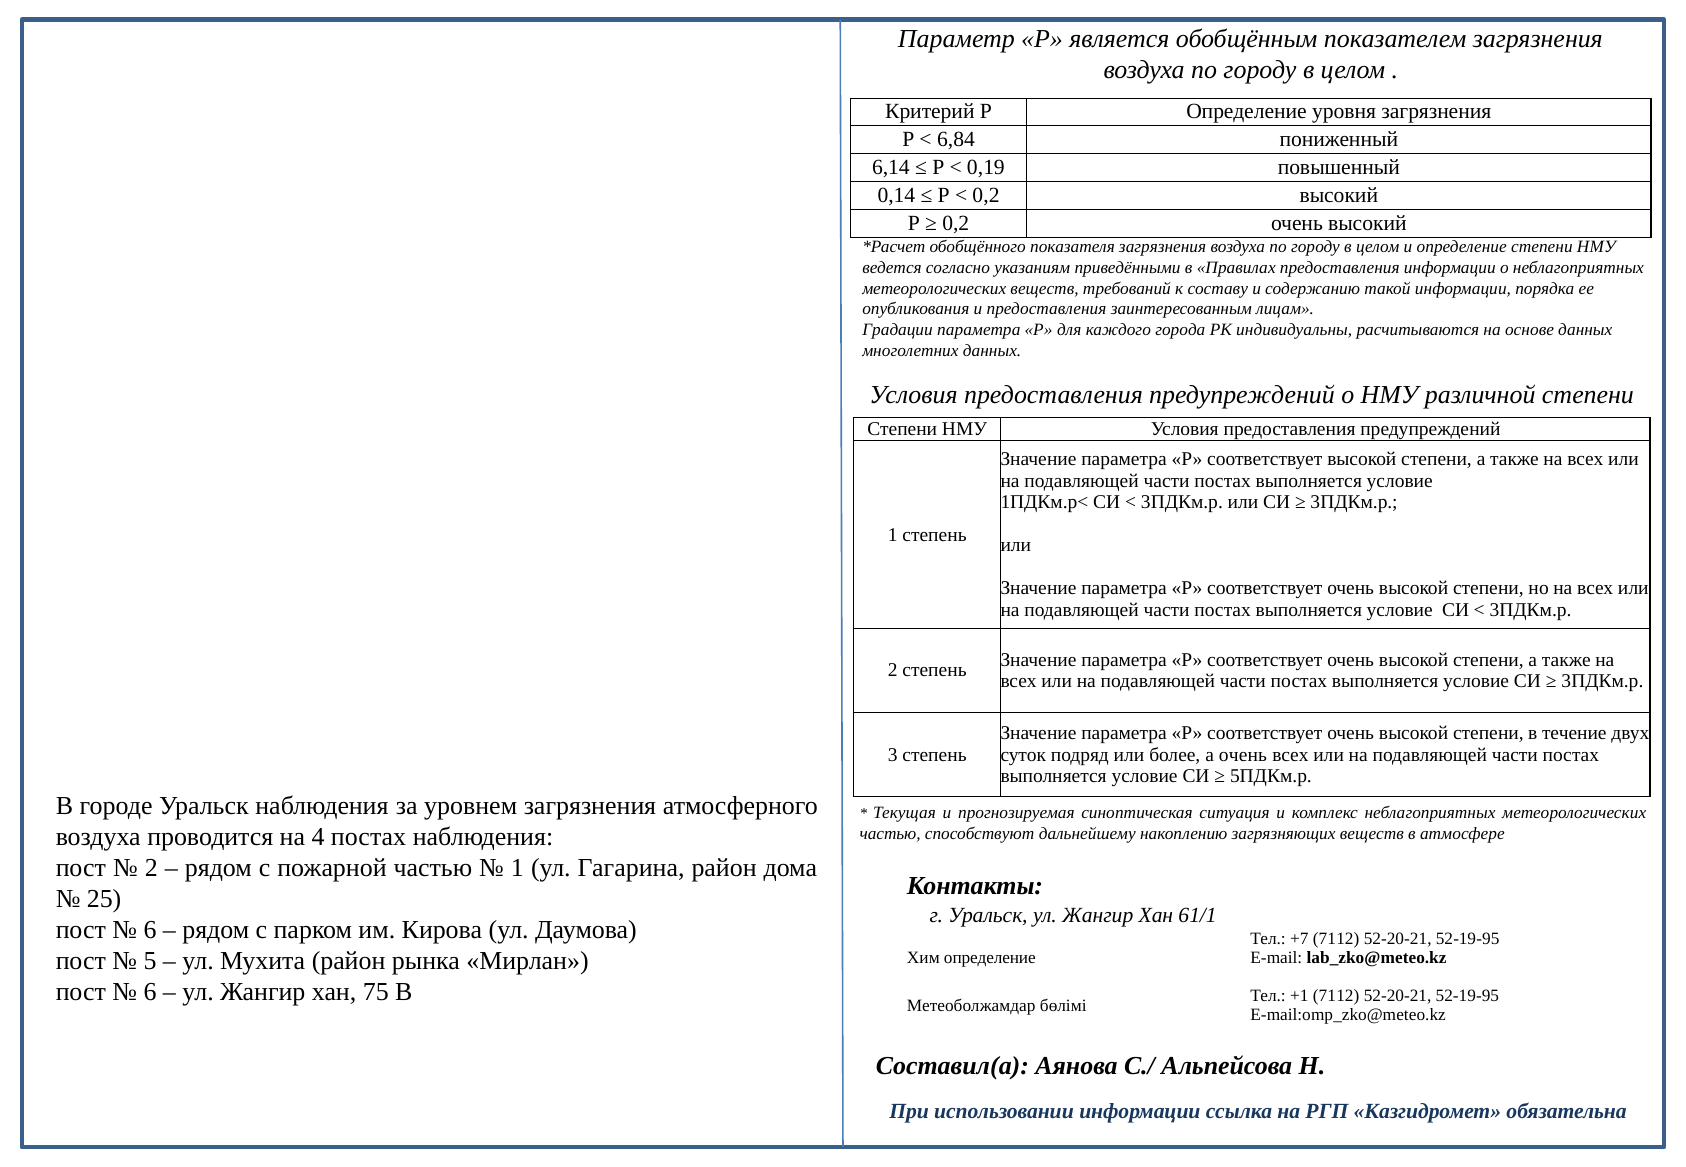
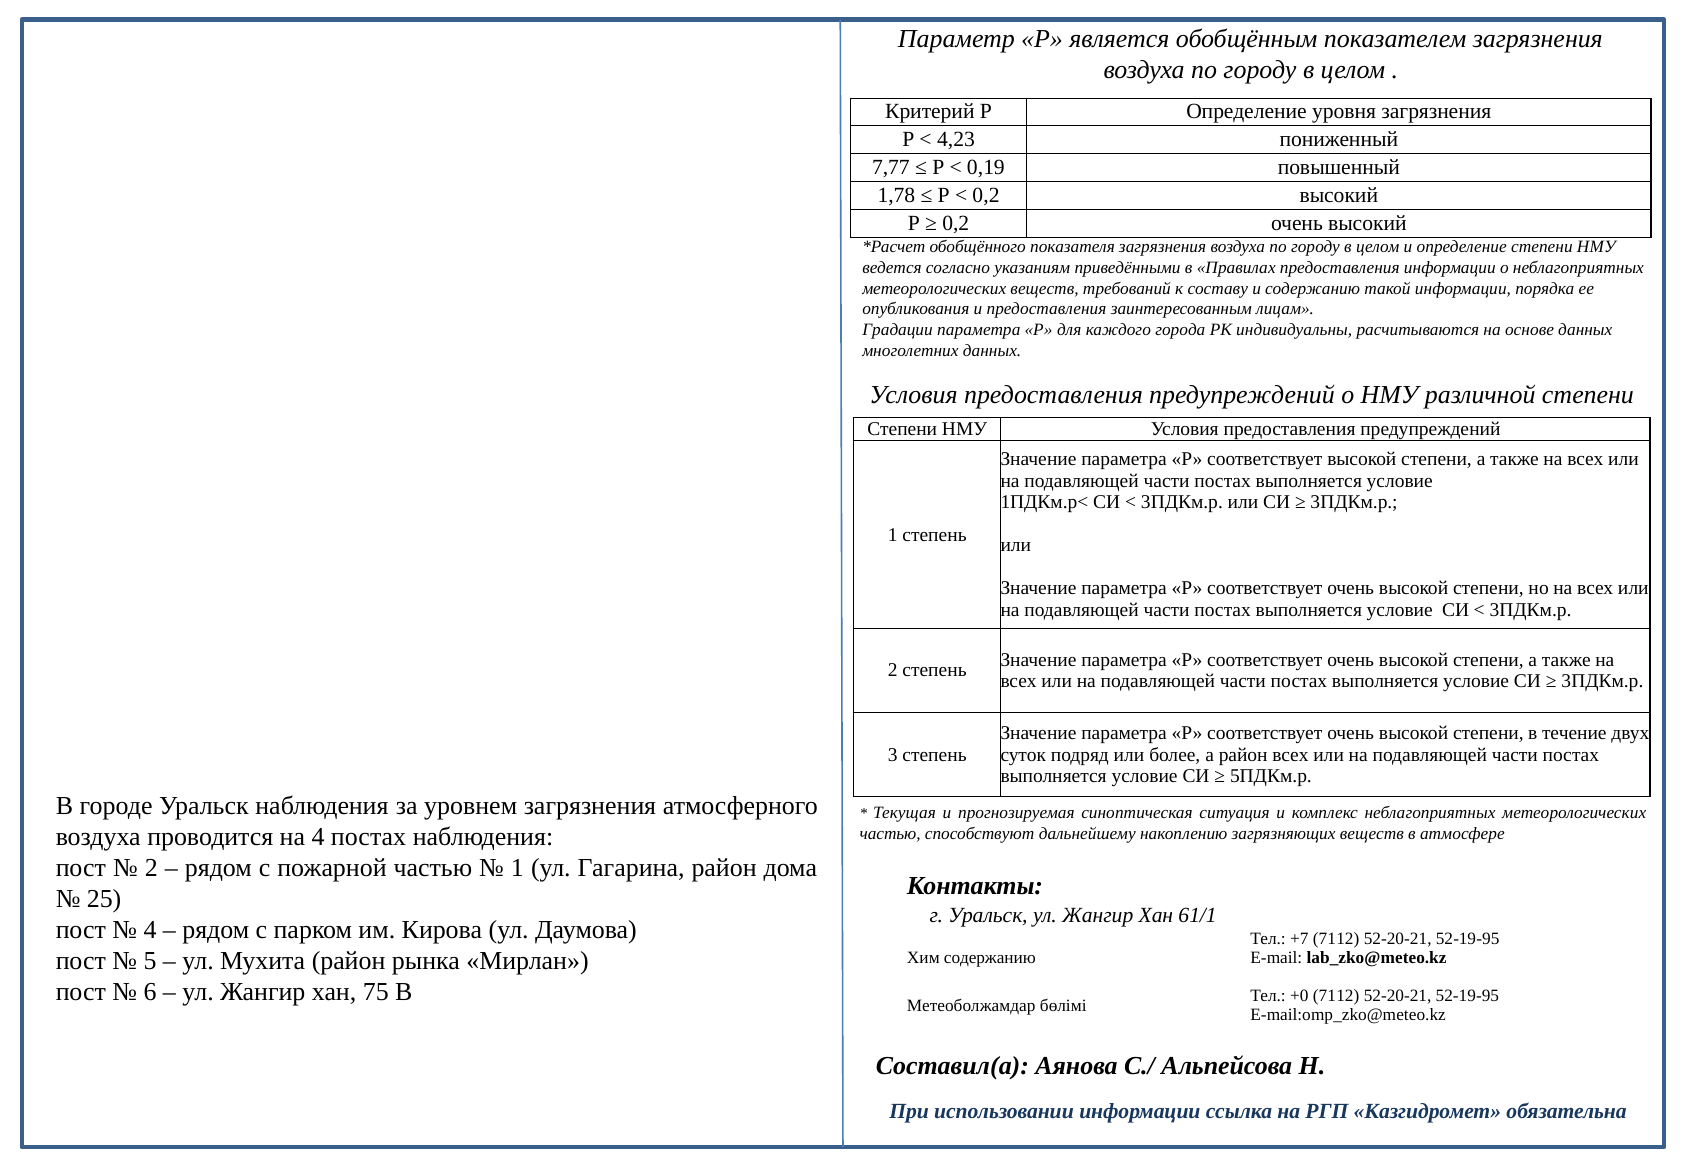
6,84: 6,84 -> 4,23 (956, 140)
6,14: 6,14 -> 7,77 (891, 167)
0,14: 0,14 -> 1,78 (896, 195)
а очень: очень -> район (1243, 755)
6: 6 -> 4 (150, 930)
Хим определение: определение -> содержанию (990, 958)
+1: +1 -> +0 (1299, 996)
